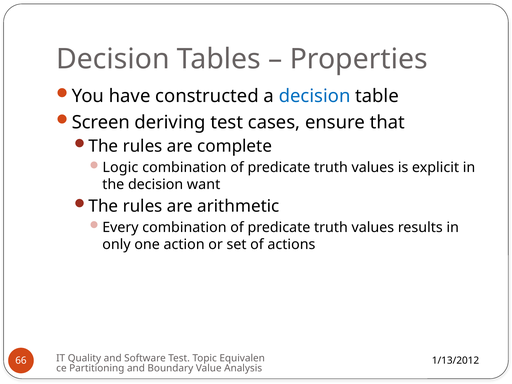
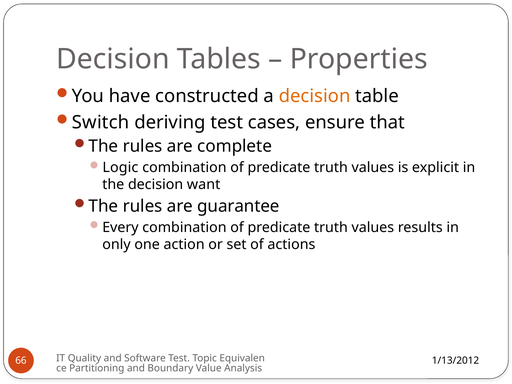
decision colour: blue -> orange (315, 96)
Screen: Screen -> Switch (101, 122)
arithmetic: arithmetic -> guarantee (238, 206)
